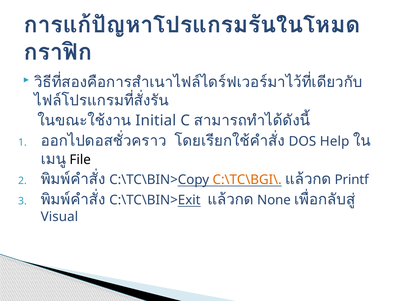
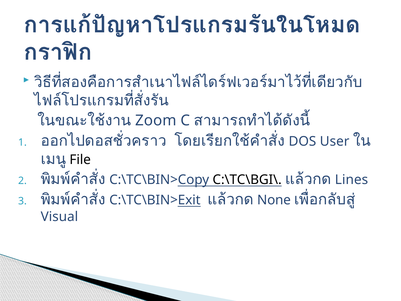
Initial: Initial -> Zoom (156, 121)
Help: Help -> User (335, 141)
C:\TC\BGI\ colour: orange -> black (247, 180)
Printf: Printf -> Lines (352, 180)
